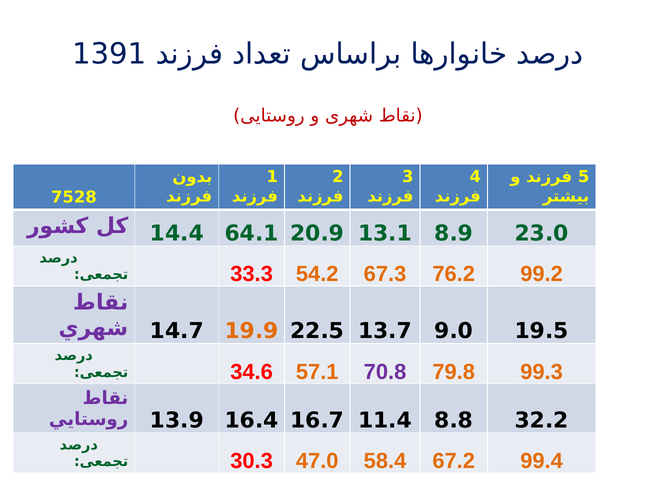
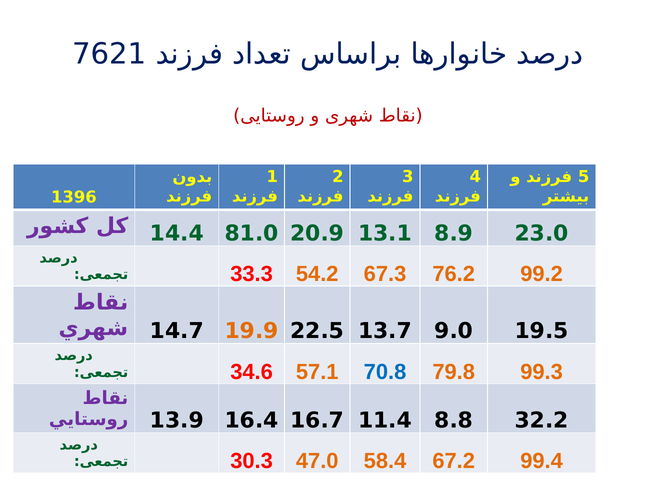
1391: 1391 -> 7621 (109, 54)
7528: 7528 -> 1396 (74, 197)
64.1: 64.1 -> 81.0 (252, 233)
70.8 colour: purple -> blue (385, 372)
